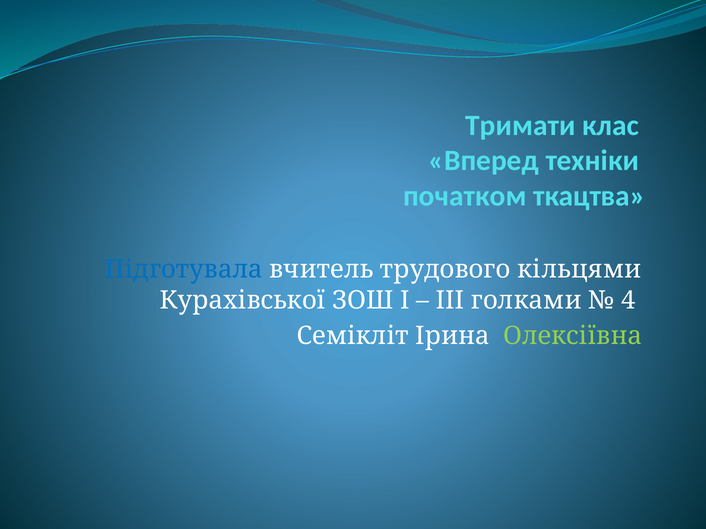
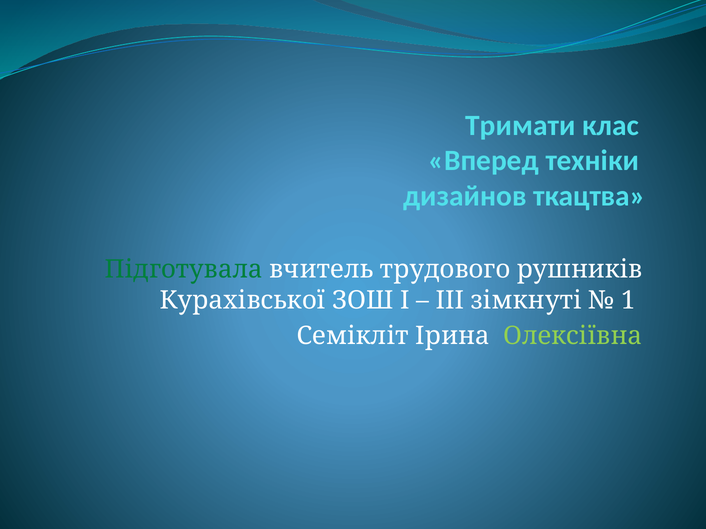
початком: початком -> дизайнов (465, 196)
Підготувала colour: blue -> green (184, 270)
кільцями: кільцями -> рушників (580, 270)
голками: голками -> зімкнуті (526, 300)
4: 4 -> 1 (628, 300)
